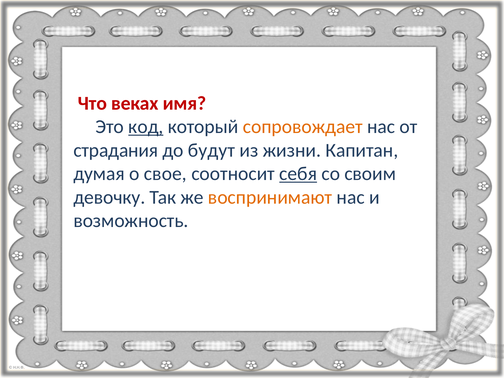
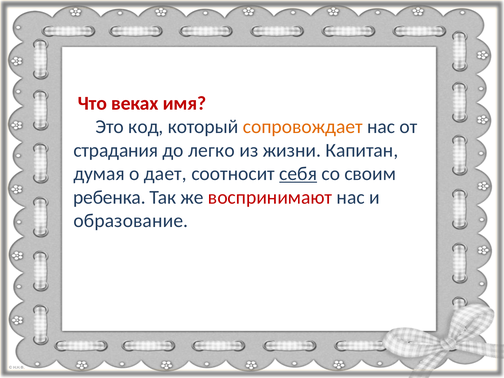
код underline: present -> none (146, 127)
будут: будут -> легко (211, 150)
свое: свое -> дает (165, 174)
девочку: девочку -> ребенка (109, 197)
воспринимают colour: orange -> red (270, 197)
возможность: возможность -> образование (131, 221)
